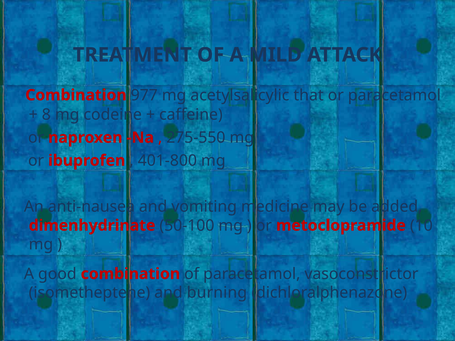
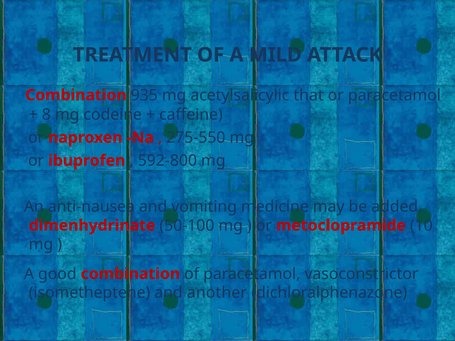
977: 977 -> 935 (144, 95)
401-800: 401-800 -> 592-800 (167, 161)
burning: burning -> another (217, 293)
